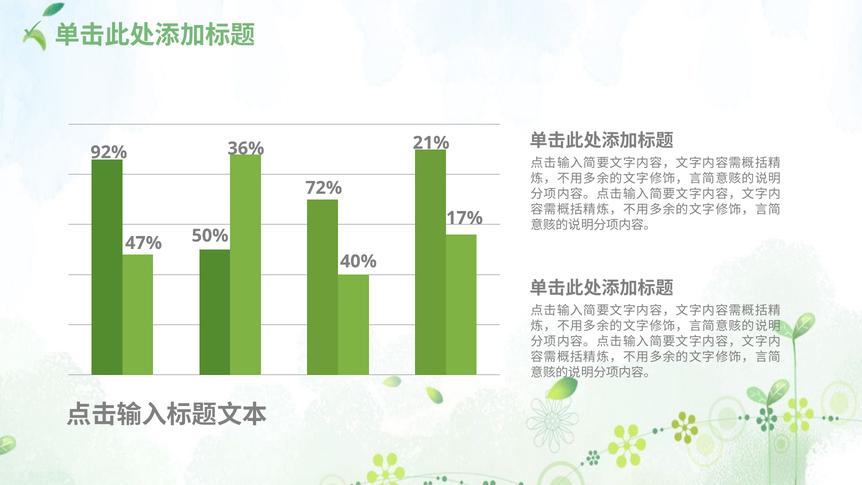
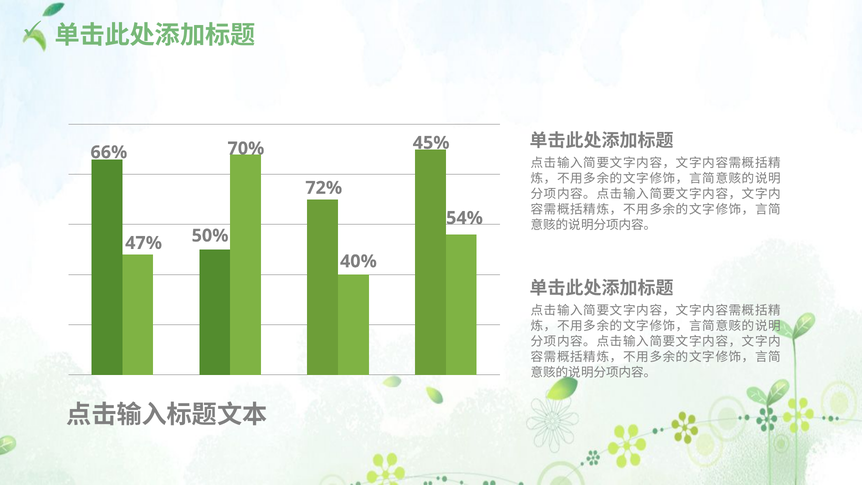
21%: 21% -> 45% (431, 143)
36%: 36% -> 70% (246, 148)
92%: 92% -> 66% (109, 152)
17%: 17% -> 54% (465, 218)
